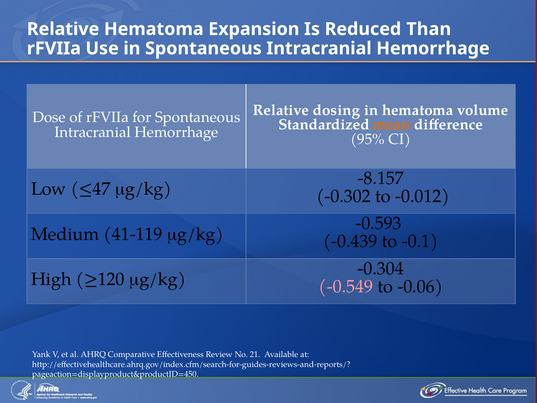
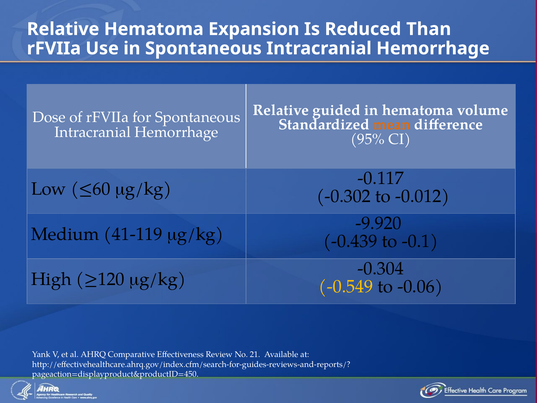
dosing: dosing -> guided (337, 110)
-8.157: -8.157 -> -0.117 (381, 178)
≤47: ≤47 -> ≤60 (91, 189)
-0.593: -0.593 -> -9.920 (379, 223)
-0.549 colour: pink -> yellow (346, 286)
